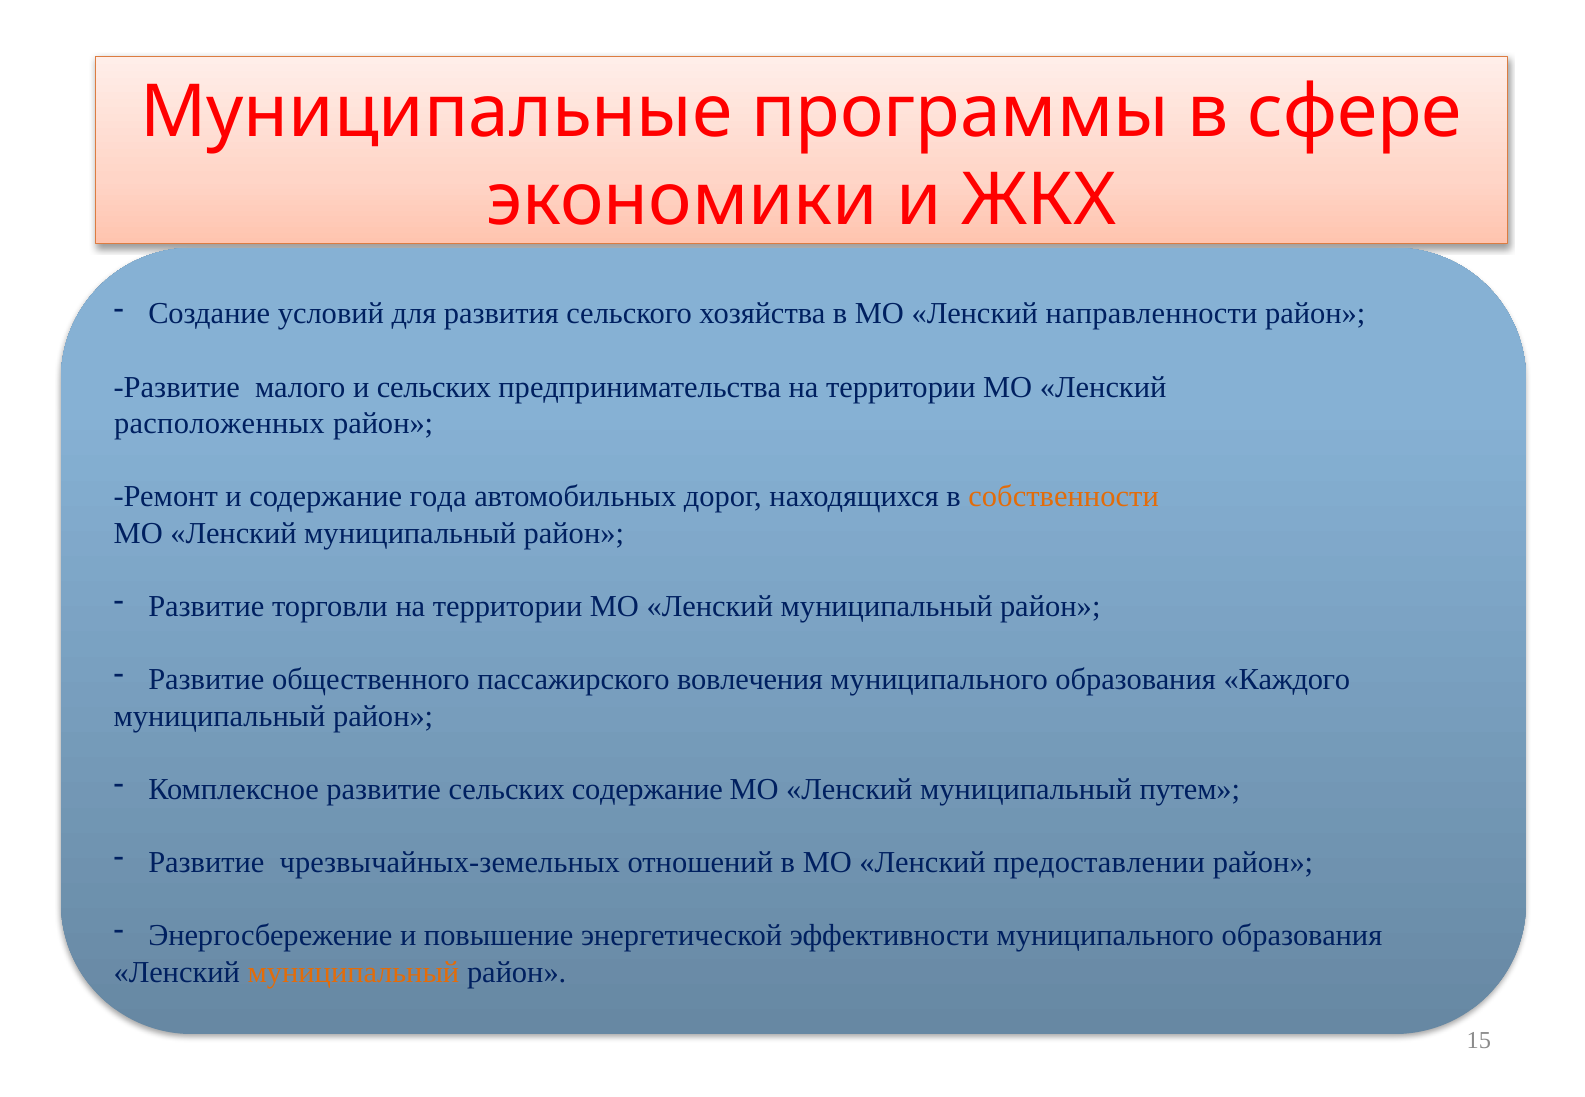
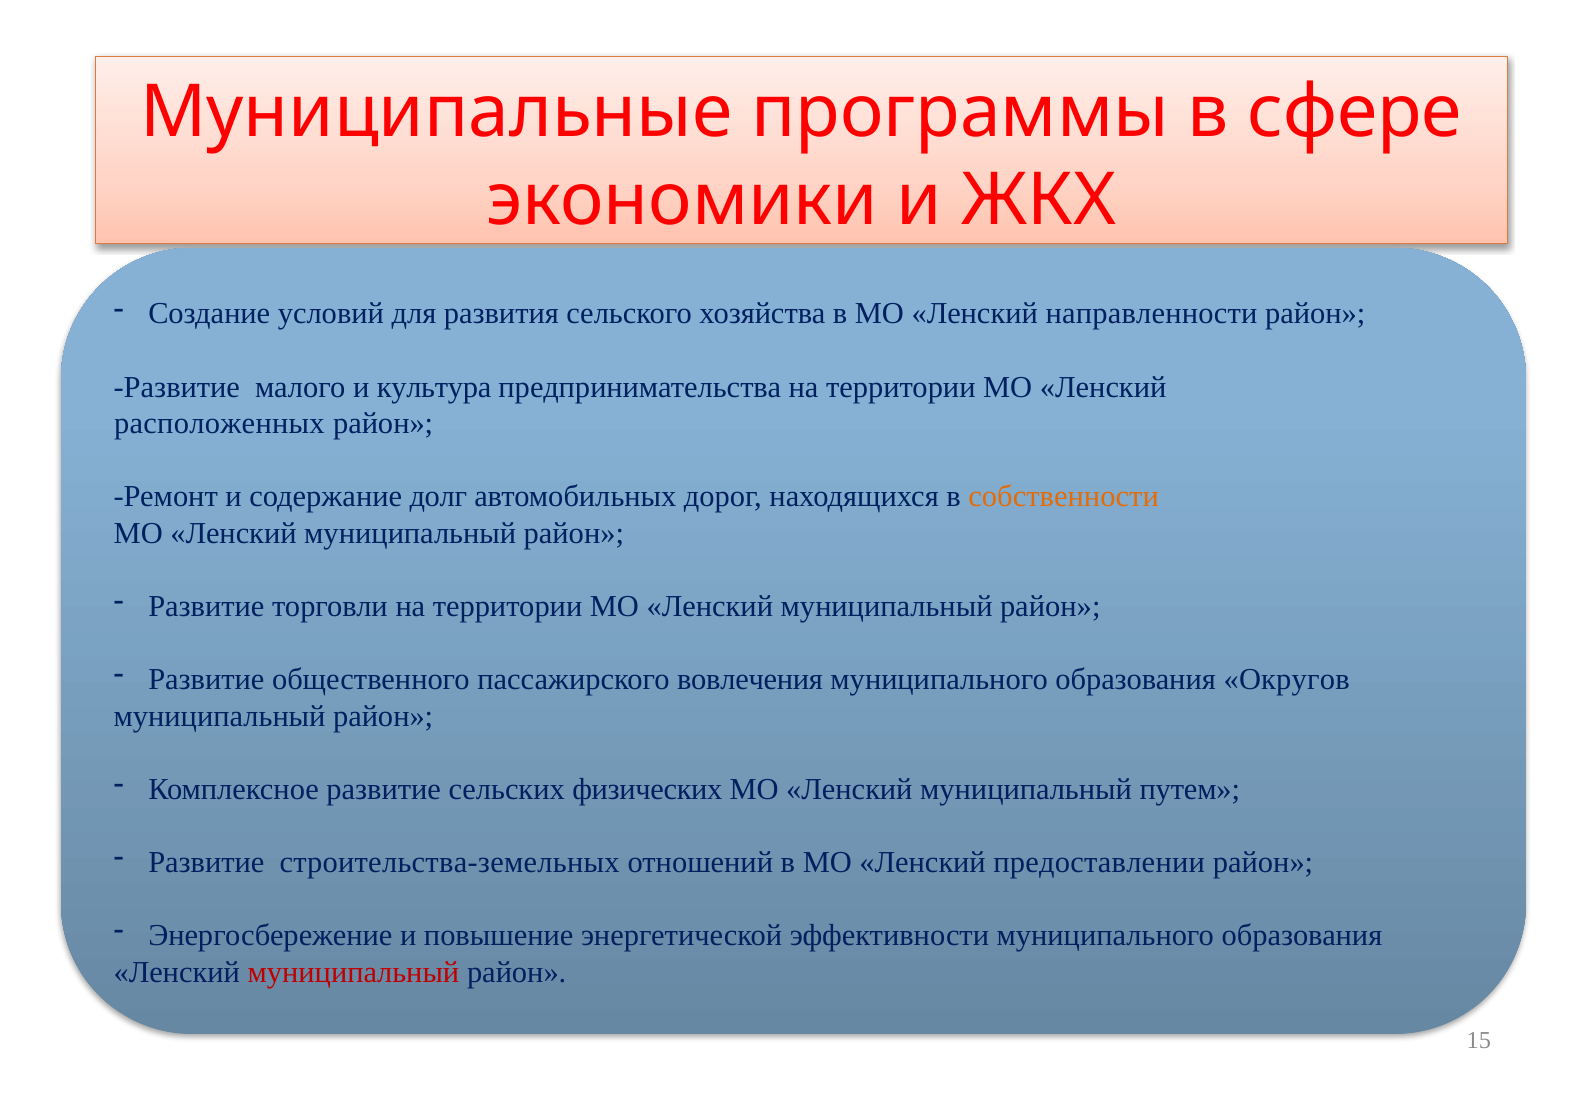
и сельских: сельских -> культура (434, 387)
года: года -> долг (438, 497)
Каждого: Каждого -> Округов (1287, 680)
сельских содержание: содержание -> физических (647, 790)
чрезвычайных-земельных: чрезвычайных-земельных -> строительства-земельных (450, 863)
муниципальный colour: orange -> red (353, 972)
